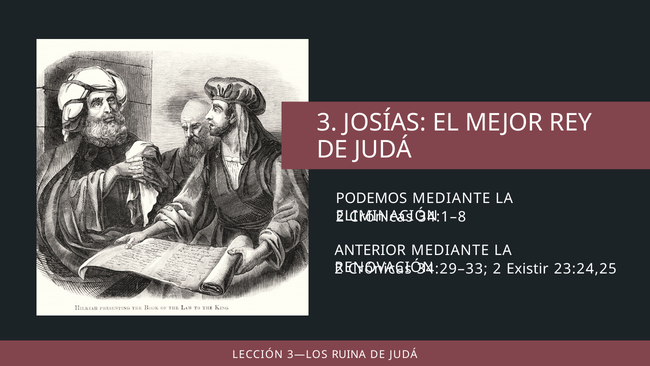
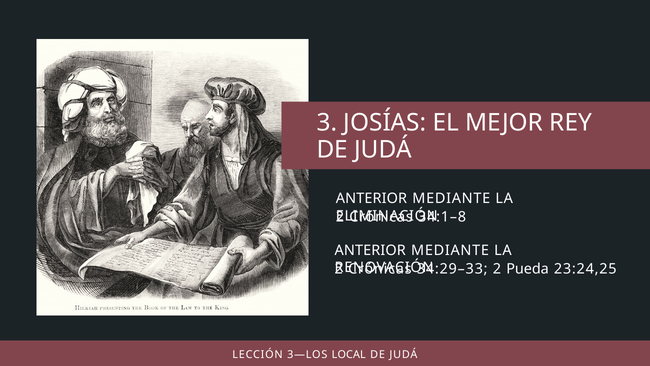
PODEMOS: PODEMOS -> ANTERIOR (371, 198)
Existir: Existir -> Pueda (528, 269)
RUINA: RUINA -> LOCAL (349, 354)
